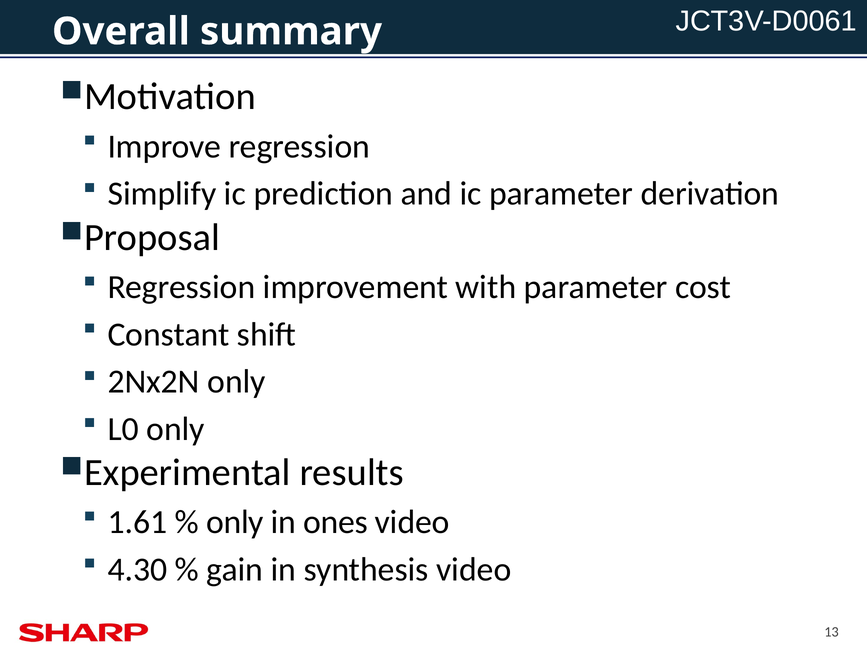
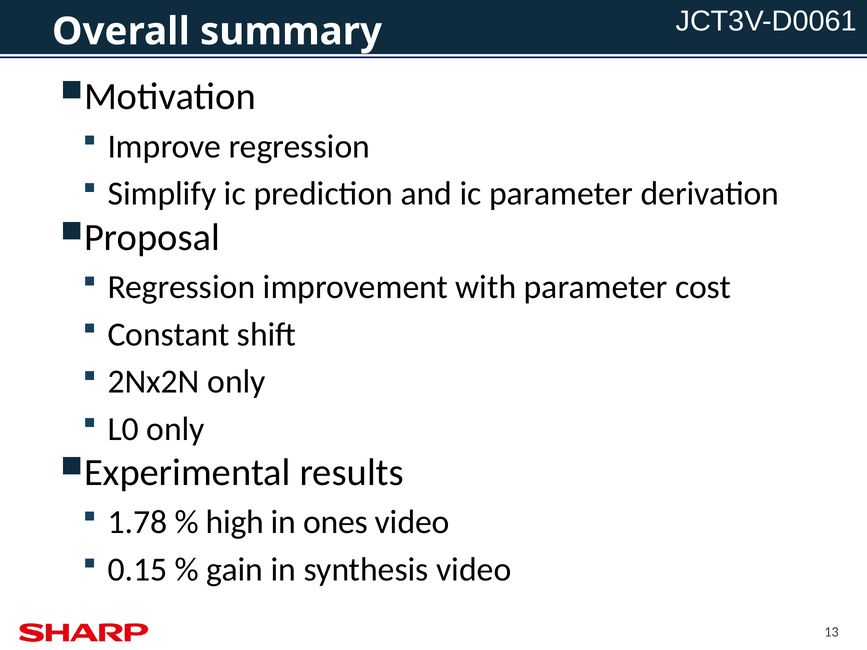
1.61: 1.61 -> 1.78 (137, 523)
only: only -> high (235, 523)
4.30: 4.30 -> 0.15 (137, 570)
